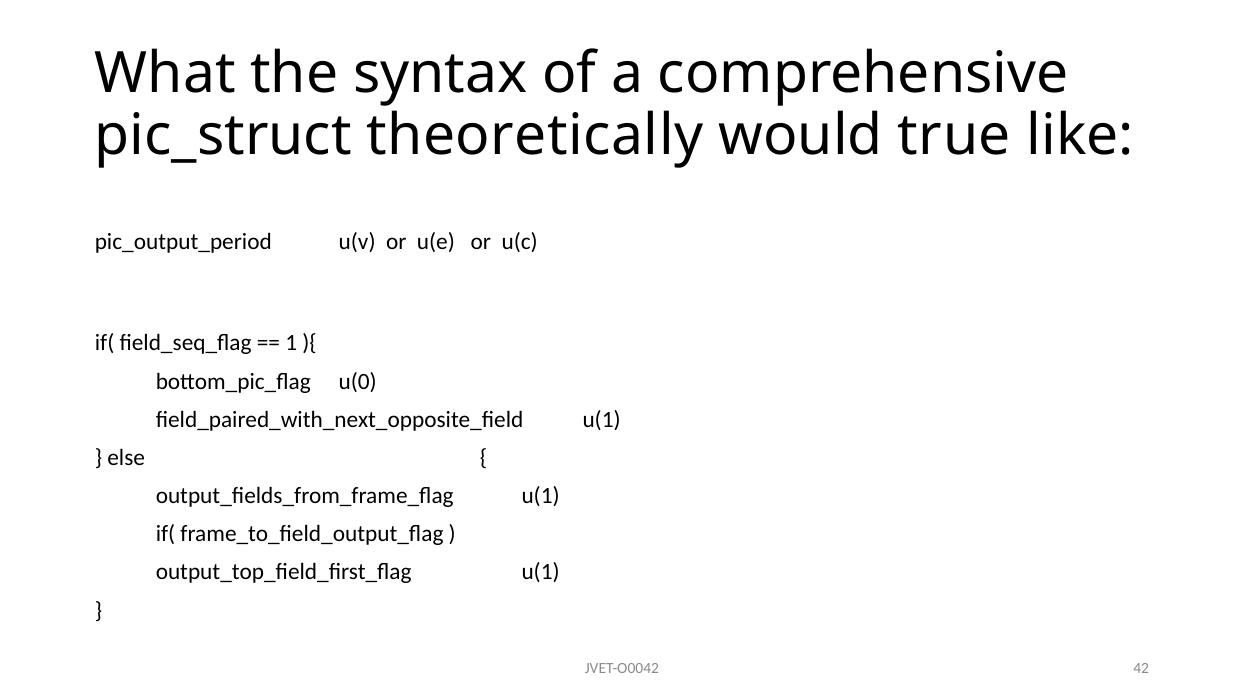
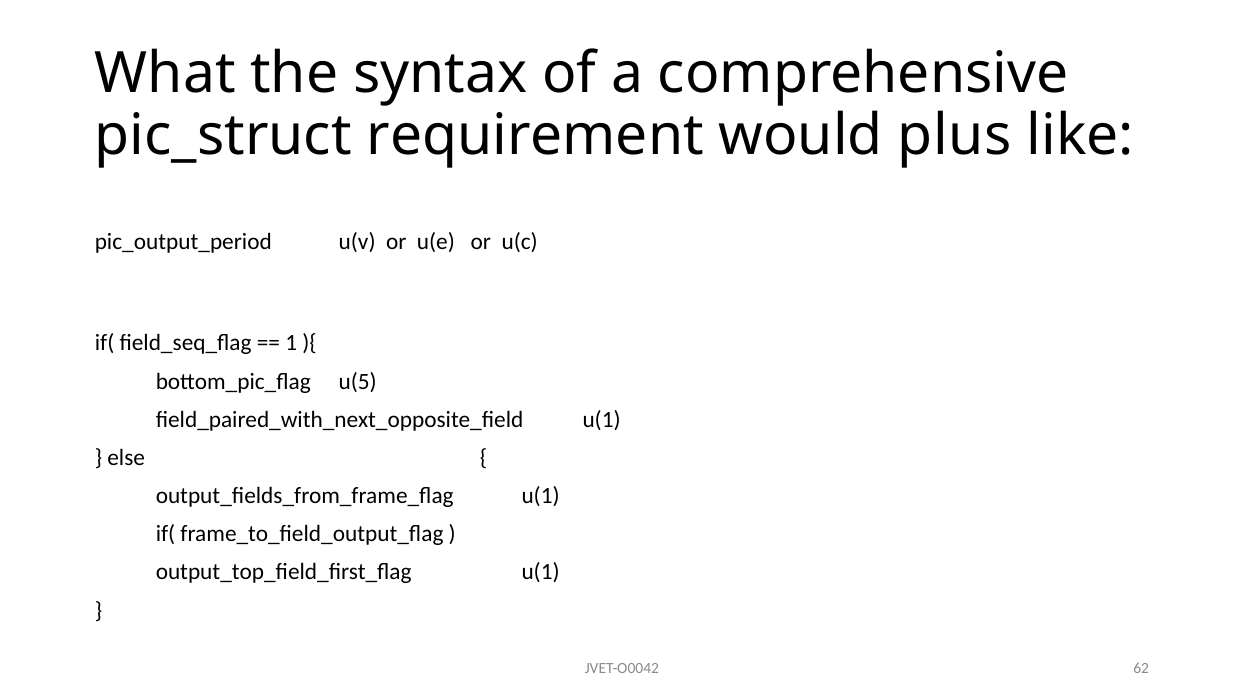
theoretically: theoretically -> requirement (535, 135)
true: true -> plus (954, 135)
u(0: u(0 -> u(5 (358, 381)
42: 42 -> 62 (1141, 668)
